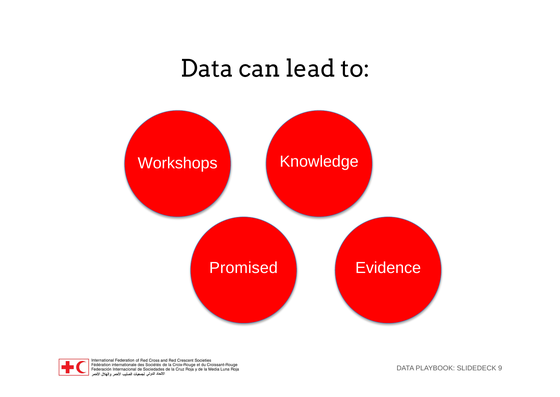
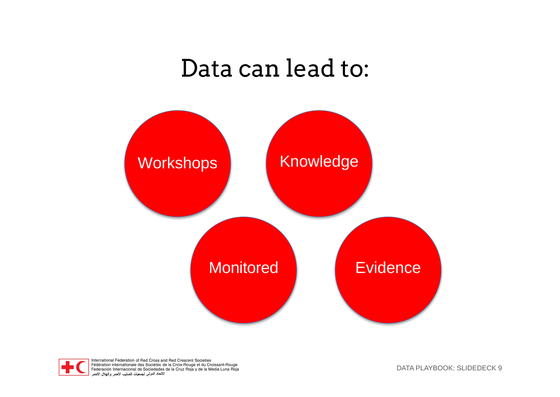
Promised: Promised -> Monitored (244, 268)
